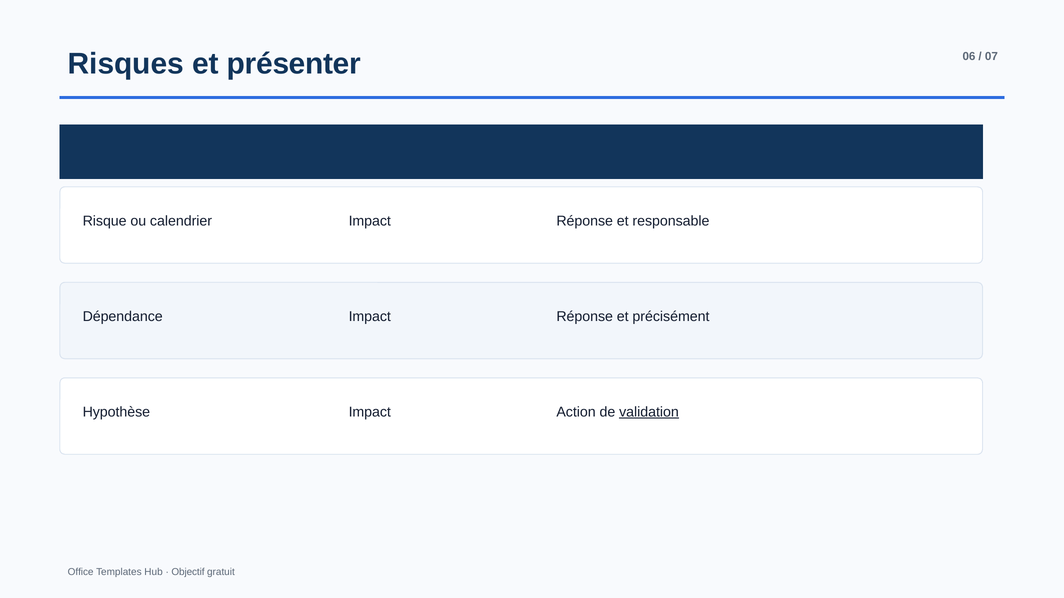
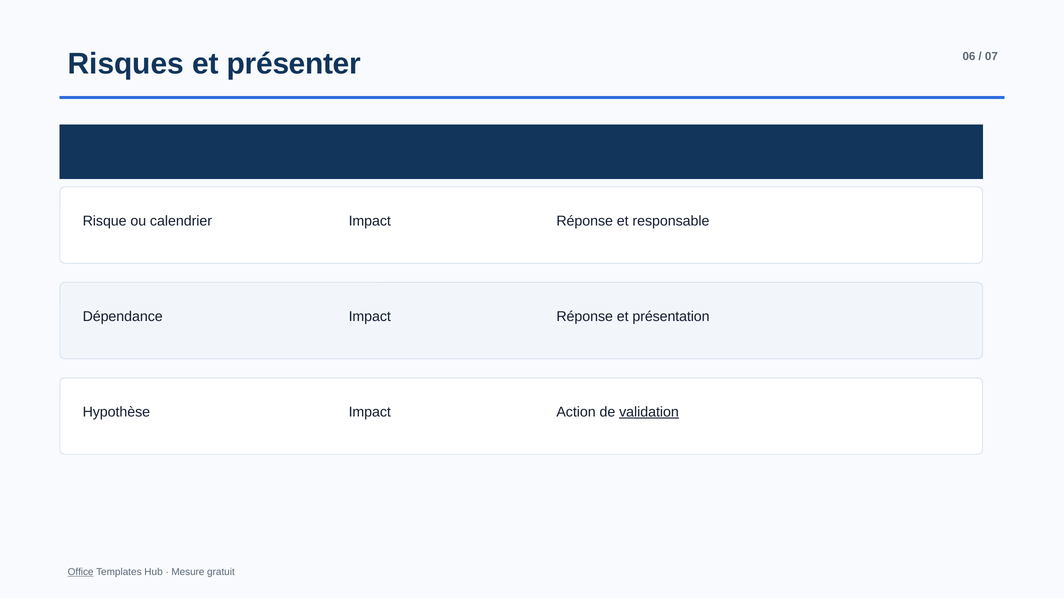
précisément: précisément -> présentation (671, 317)
Office underline: none -> present (81, 573)
Objectif: Objectif -> Mesure (188, 573)
